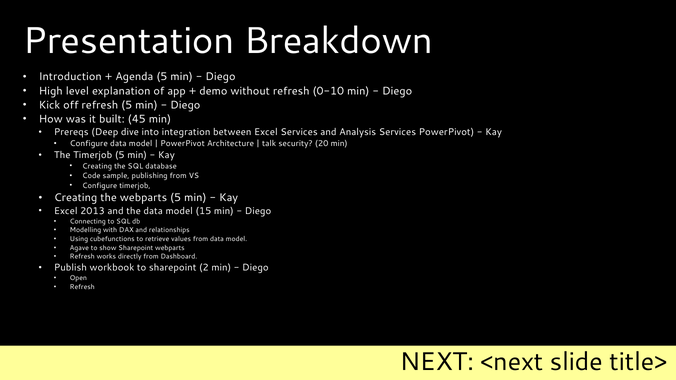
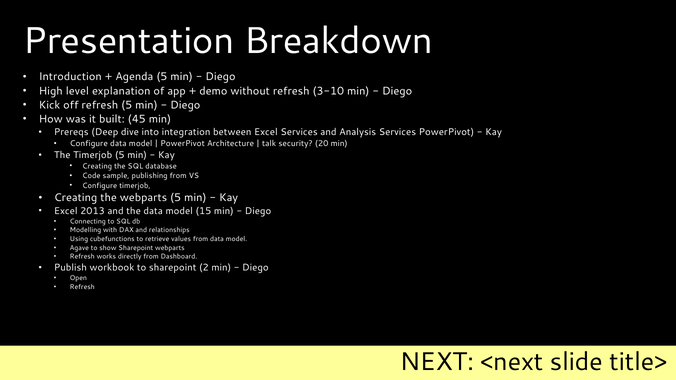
0-10: 0-10 -> 3-10 (328, 91)
